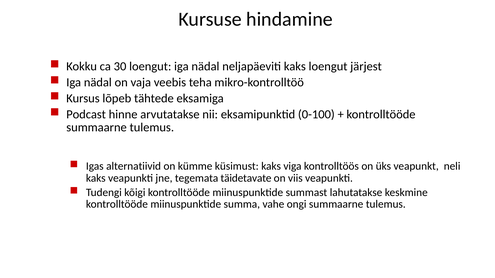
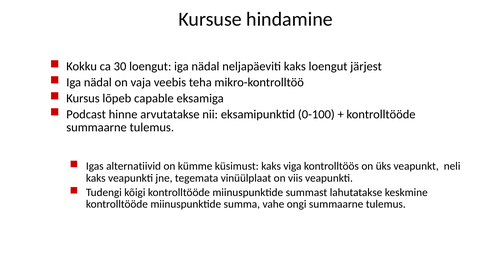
tähtede: tähtede -> capable (154, 98)
täidetavate: täidetavate -> vinüülplaat (246, 178)
